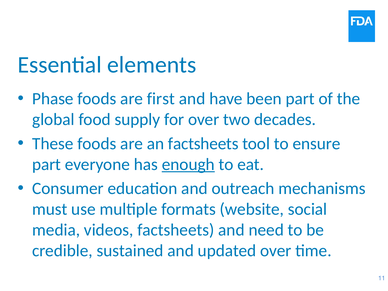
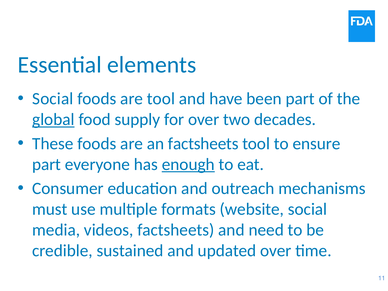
Phase: Phase -> Social (53, 99)
are first: first -> tool (161, 99)
global underline: none -> present (53, 120)
